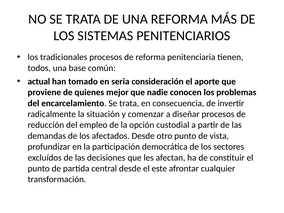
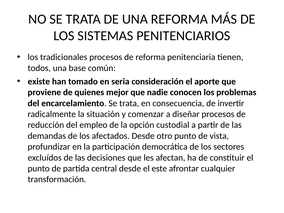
actual: actual -> existe (39, 81)
